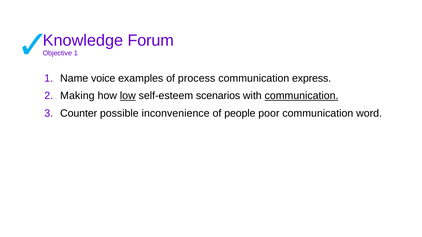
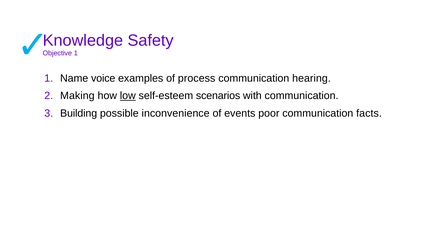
Forum: Forum -> Safety (151, 41)
express: express -> hearing (311, 78)
communication underline: present -> none (302, 96)
Counter: Counter -> Building (79, 113)
people: people -> events (240, 113)
word: word -> facts (369, 113)
